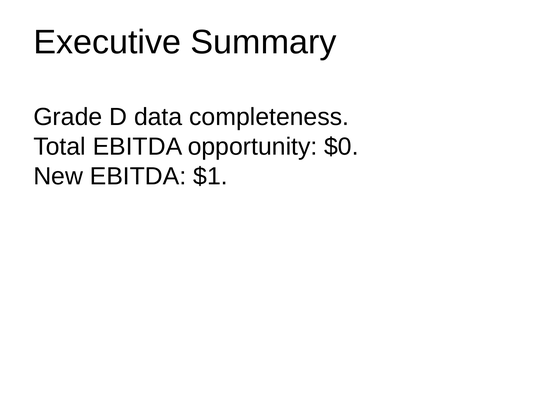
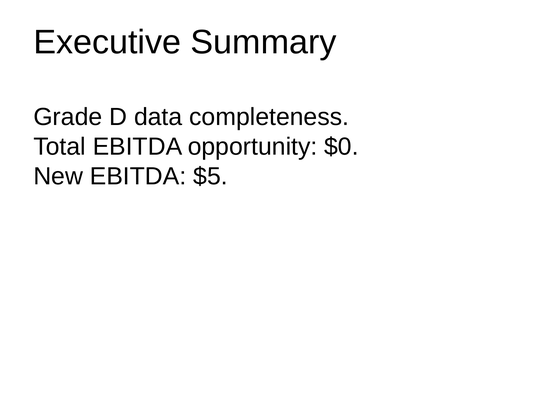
$1: $1 -> $5 (211, 177)
